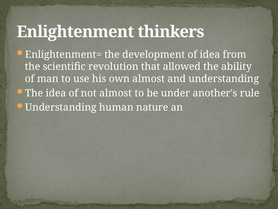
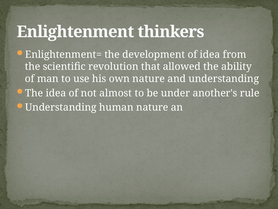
own almost: almost -> nature (149, 79)
